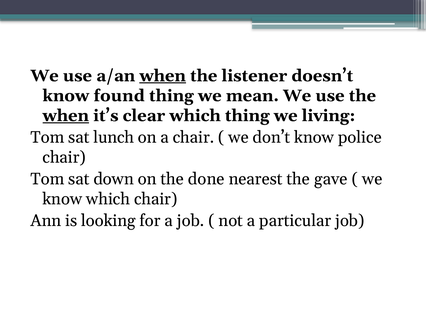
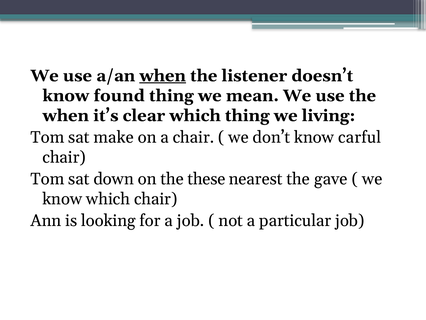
when underline: present -> none (66, 115)
lunch: lunch -> make (114, 137)
police: police -> carful (360, 137)
done: done -> these (206, 179)
